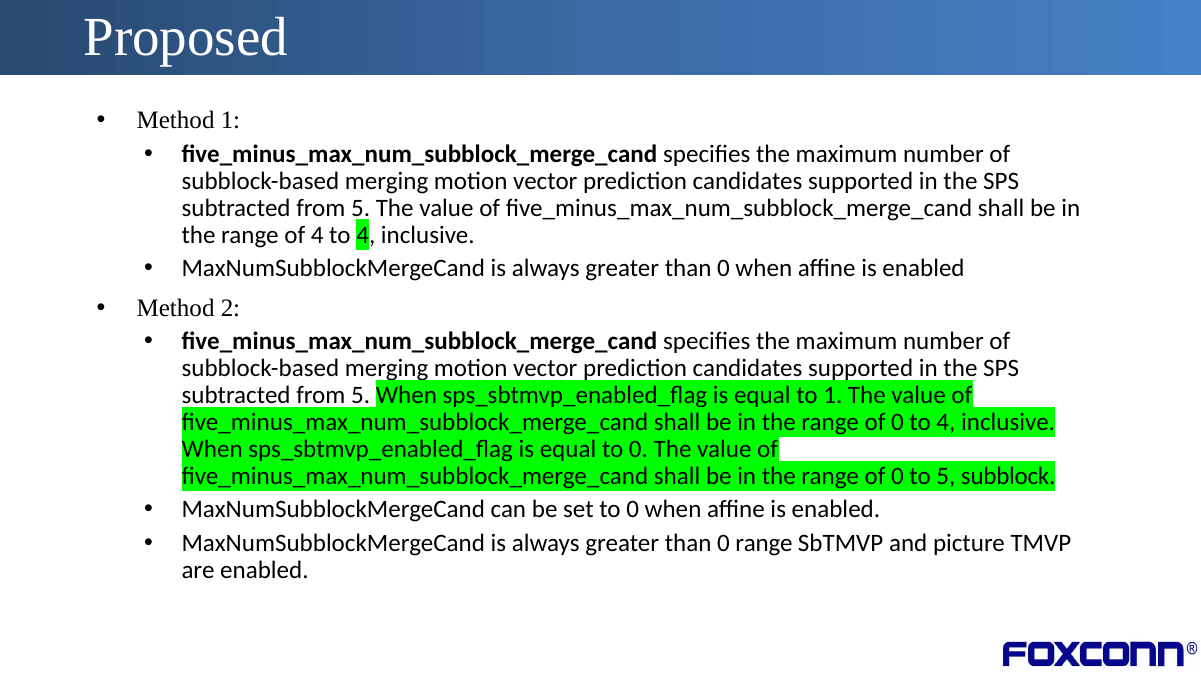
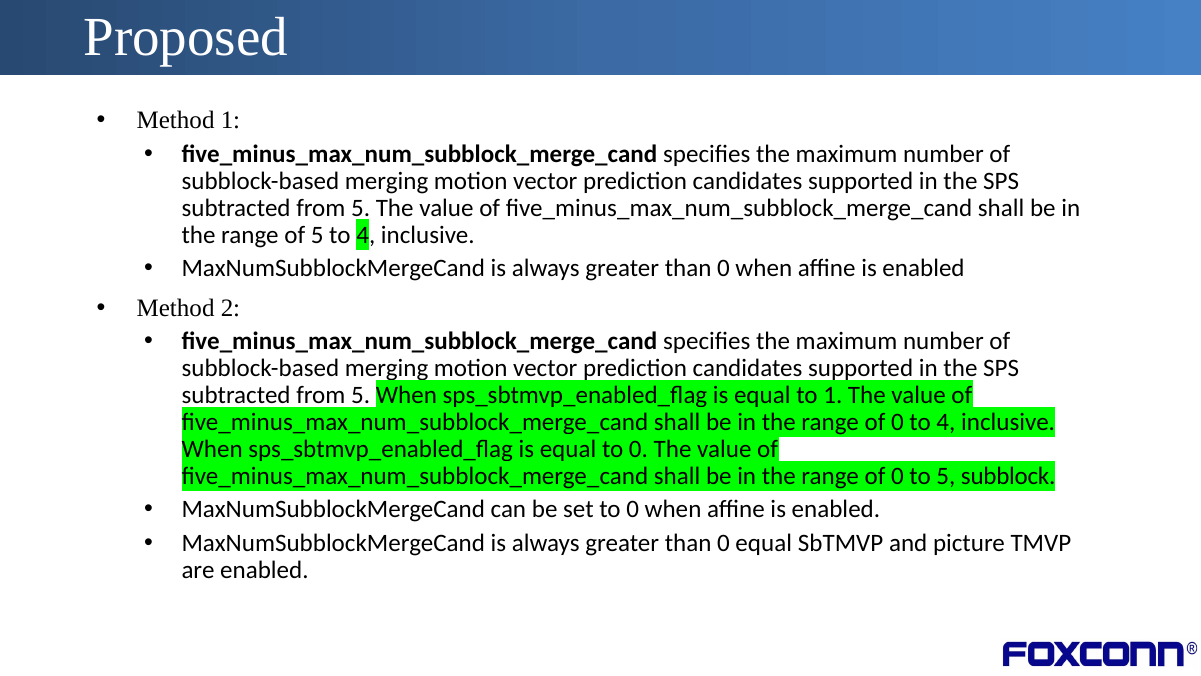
of 4: 4 -> 5 (317, 235)
0 range: range -> equal (764, 542)
